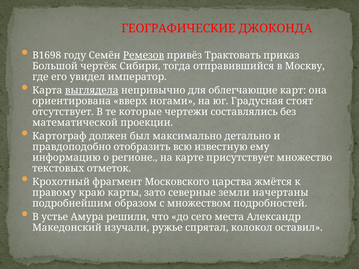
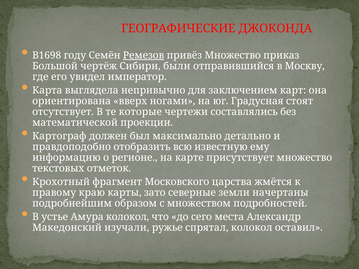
привёз Трактовать: Трактовать -> Множество (233, 55)
тогда: тогда -> были (177, 66)
выглядела underline: present -> none (92, 90)
облегчающие: облегчающие -> заключением (243, 90)
Амура решили: решили -> колокол (128, 217)
